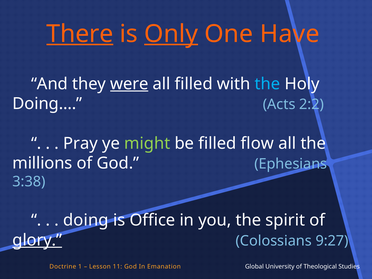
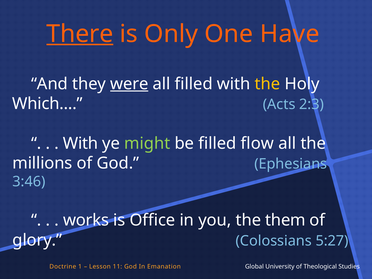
Only underline: present -> none (171, 34)
the colour: light blue -> yellow (267, 84)
Doing…: Doing… -> Which… (47, 104)
2:2: 2:2 -> 2:3 (312, 104)
Pray: Pray -> With (81, 143)
3:38: 3:38 -> 3:46 (29, 182)
doing: doing -> works (86, 220)
spirit: spirit -> them (285, 220)
glory underline: present -> none (37, 240)
9:27: 9:27 -> 5:27 (332, 241)
